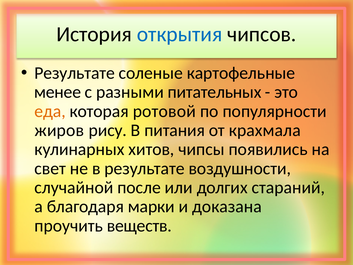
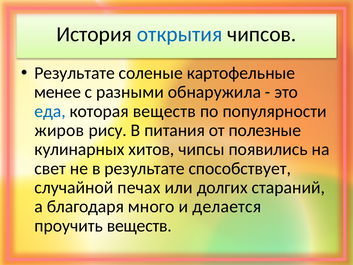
питательных: питательных -> обнаружила (214, 92)
еда colour: orange -> blue (50, 111)
которая ротовой: ротовой -> веществ (164, 111)
крахмала: крахмала -> полезные (265, 130)
воздушности: воздушности -> способствует (240, 168)
после: после -> печах (139, 187)
марки: марки -> много (151, 206)
доказана: доказана -> делается (227, 206)
